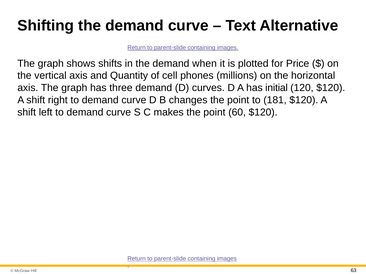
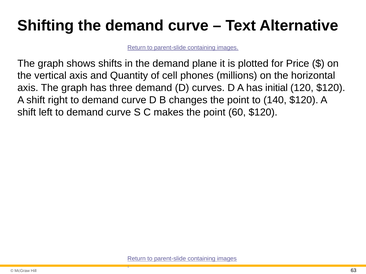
when: when -> plane (205, 64)
181: 181 -> 140 (275, 100)
